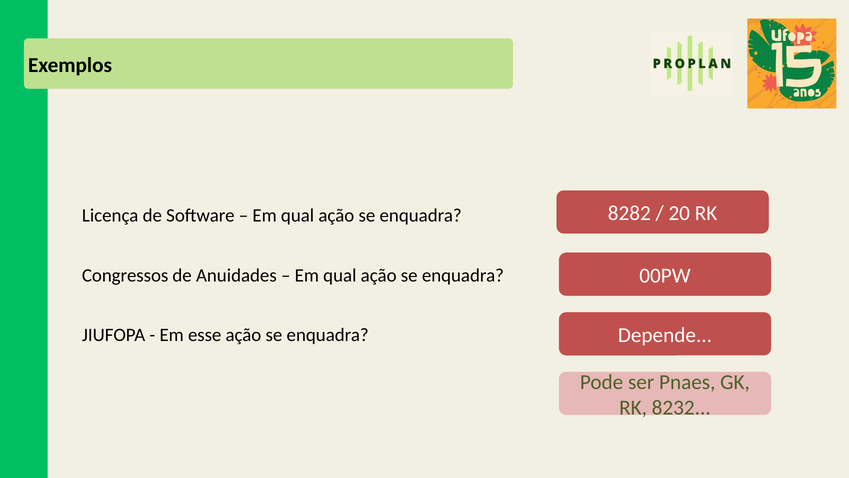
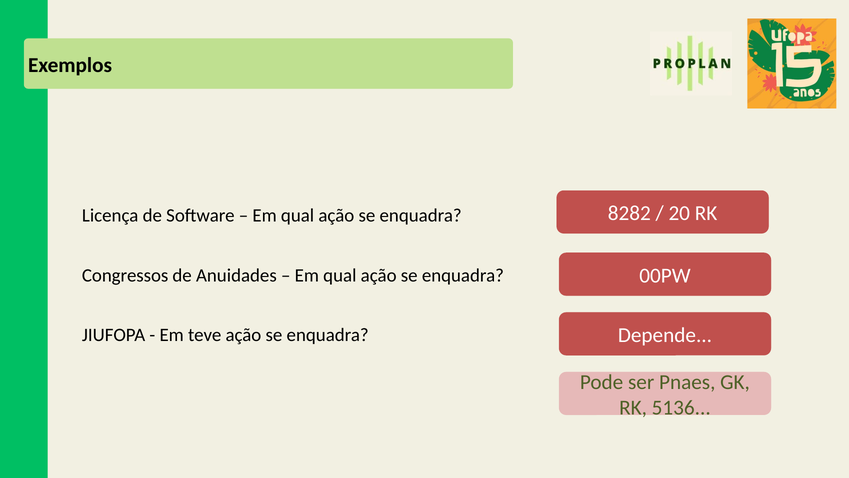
esse: esse -> teve (205, 335)
8232: 8232 -> 5136 (681, 407)
